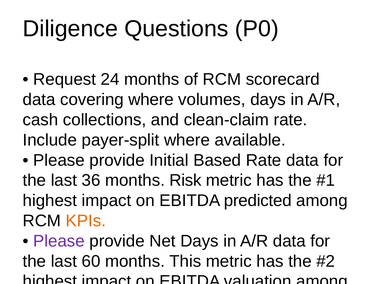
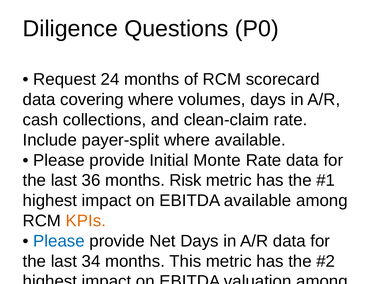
Based: Based -> Monte (217, 160)
EBITDA predicted: predicted -> available (258, 201)
Please colour: purple -> blue (59, 241)
60: 60 -> 34 (91, 261)
